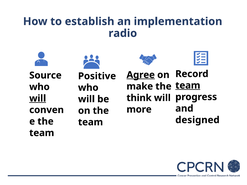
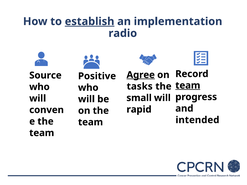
establish underline: none -> present (90, 21)
make: make -> tasks (140, 86)
think: think -> small (139, 98)
will underline: present -> none (38, 99)
more: more -> rapid (139, 110)
designed: designed -> intended (197, 120)
